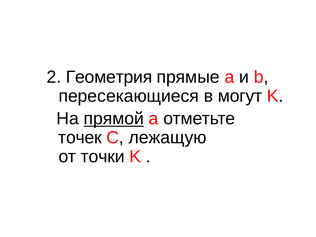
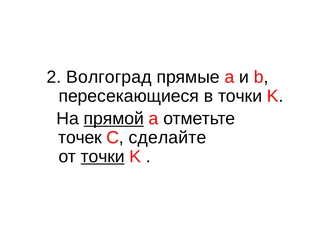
Геометрия: Геометрия -> Волгоград (109, 77)
в могут: могут -> точки (240, 96)
лежащую: лежащую -> сделайте (168, 138)
точки underline: none -> present (103, 157)
